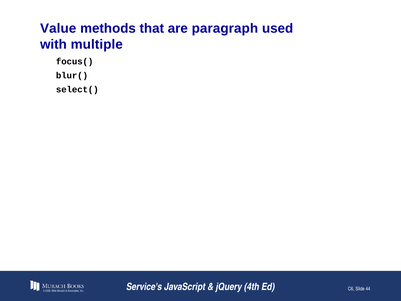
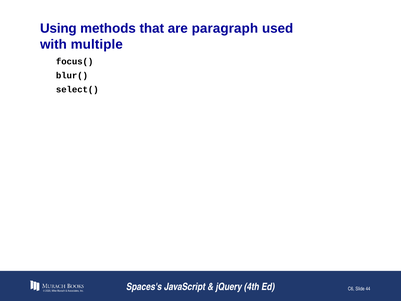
Value: Value -> Using (58, 28)
Service's: Service's -> Spaces's (144, 287)
